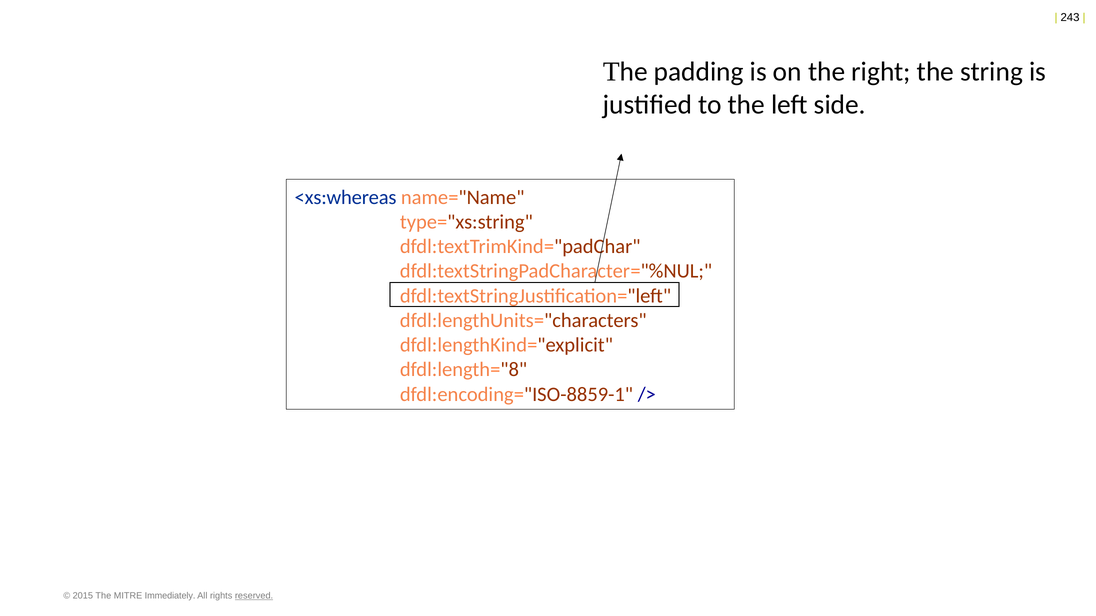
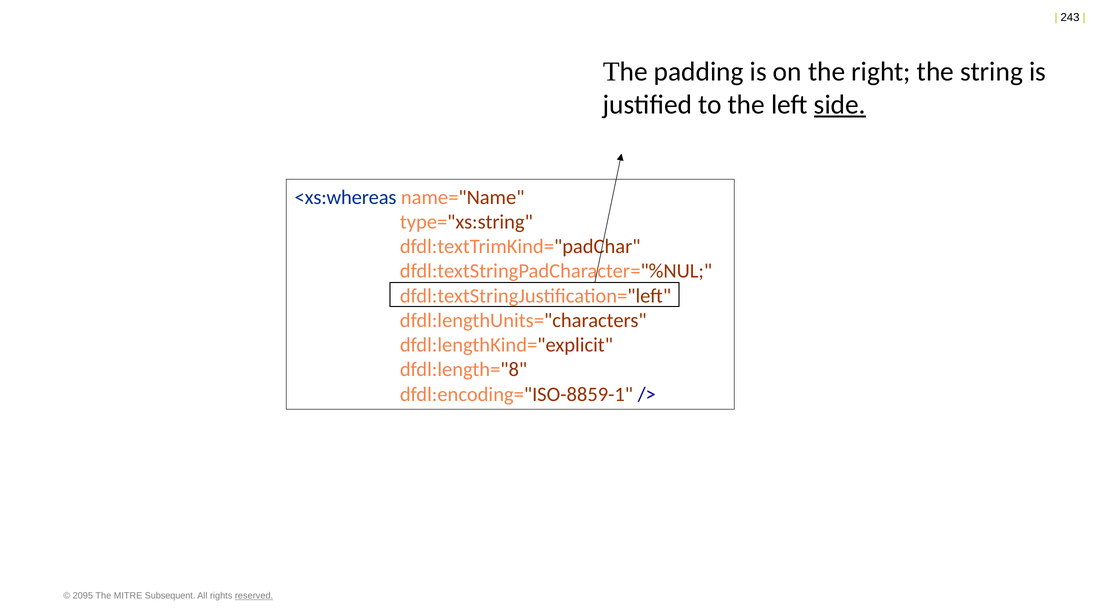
side underline: none -> present (840, 105)
2015: 2015 -> 2095 (83, 596)
Immediately: Immediately -> Subsequent (170, 596)
